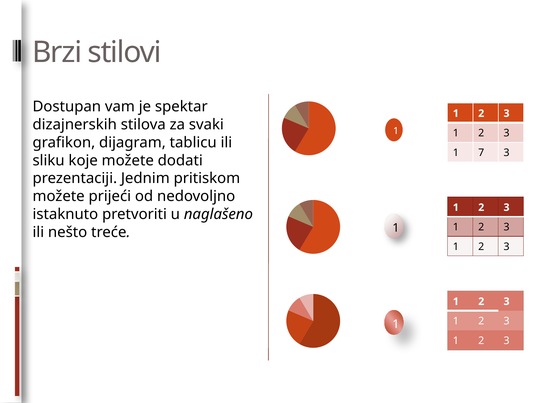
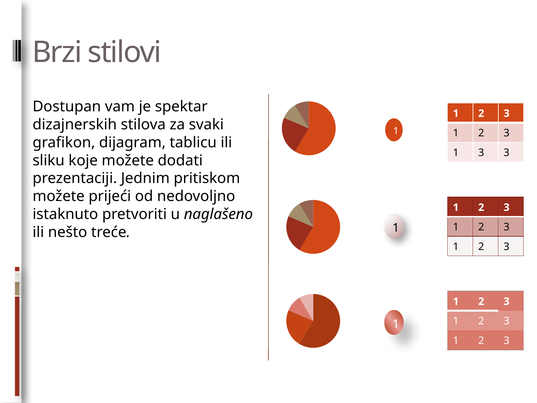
1 7: 7 -> 3 (481, 153)
